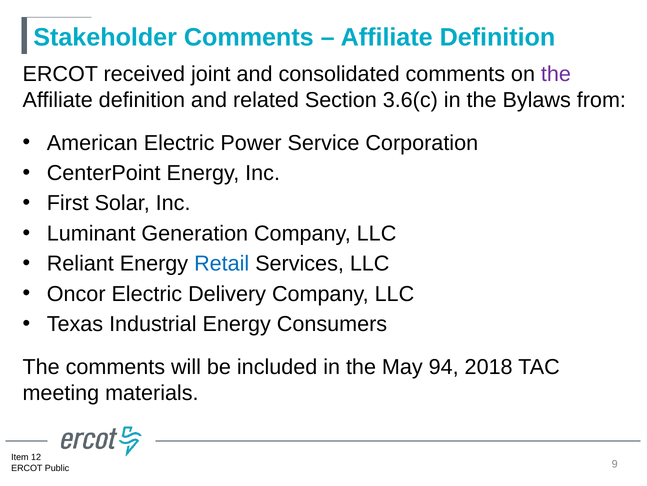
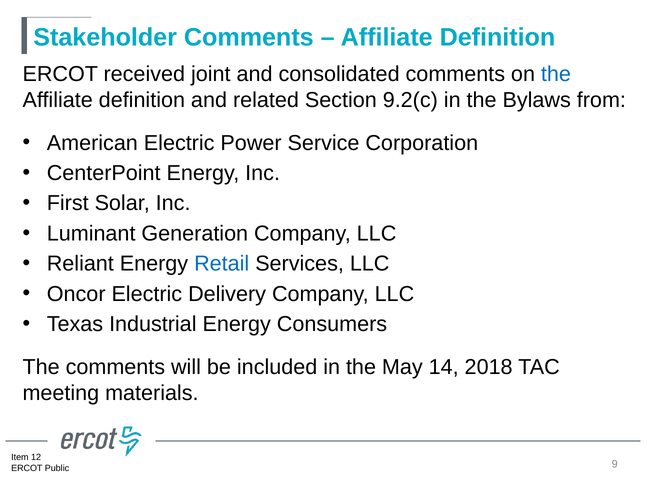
the colour: purple -> blue (556, 74)
3.6(c: 3.6(c -> 9.2(c (410, 100)
94: 94 -> 14 (444, 367)
